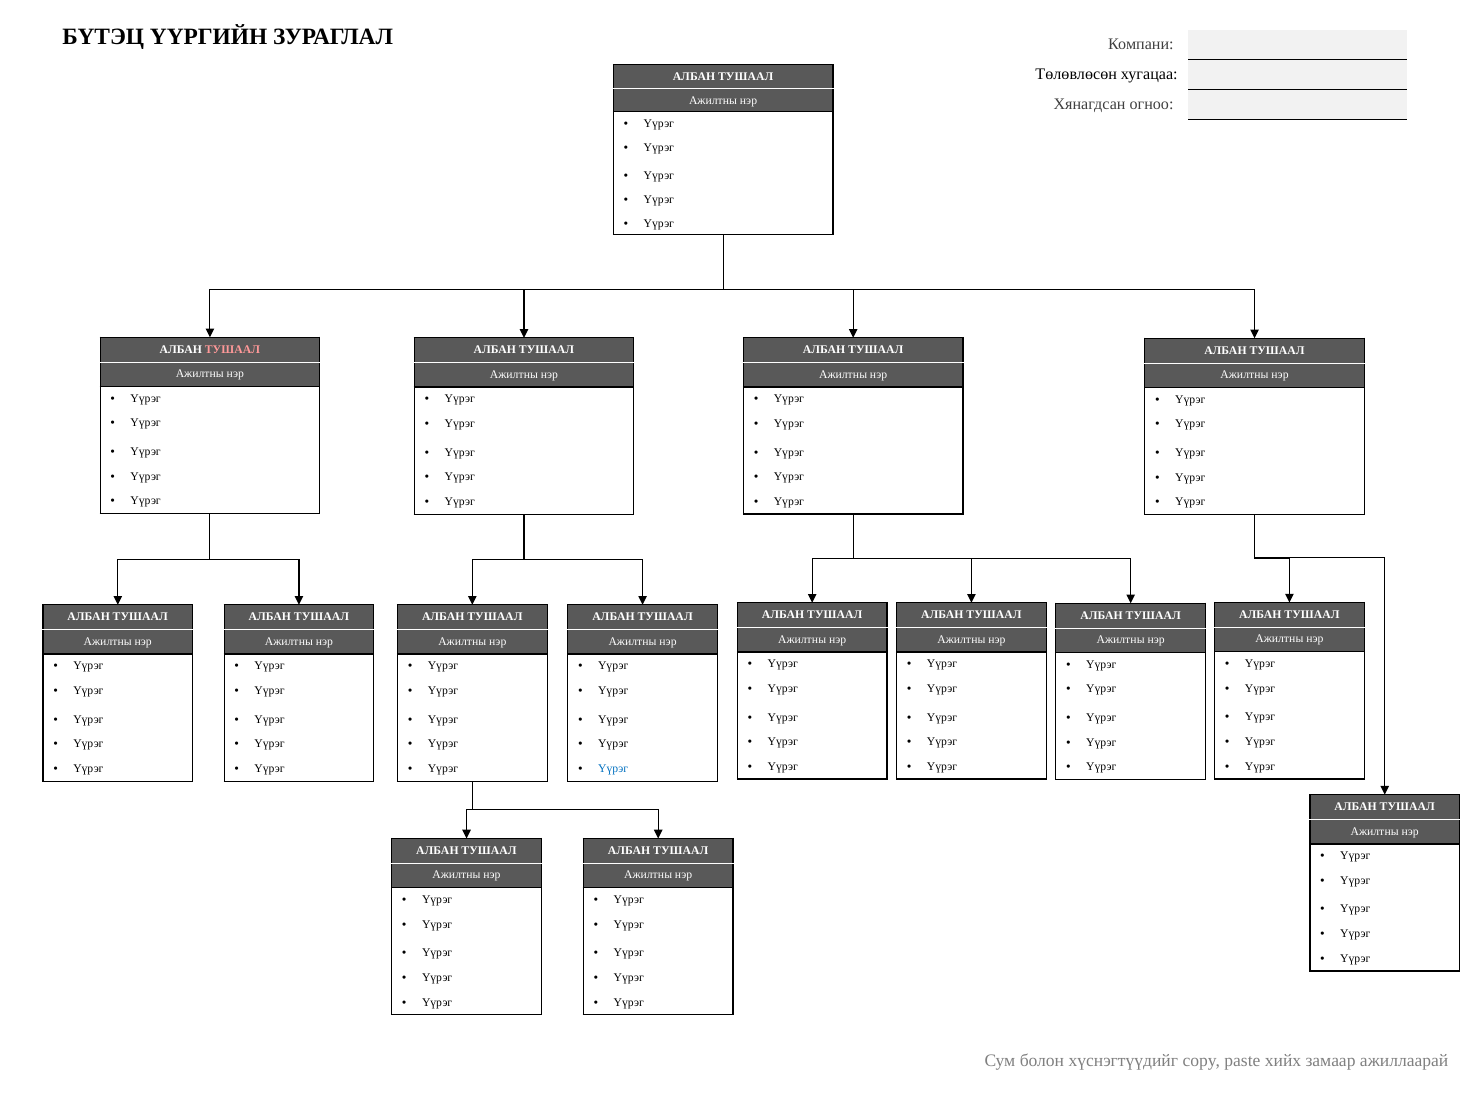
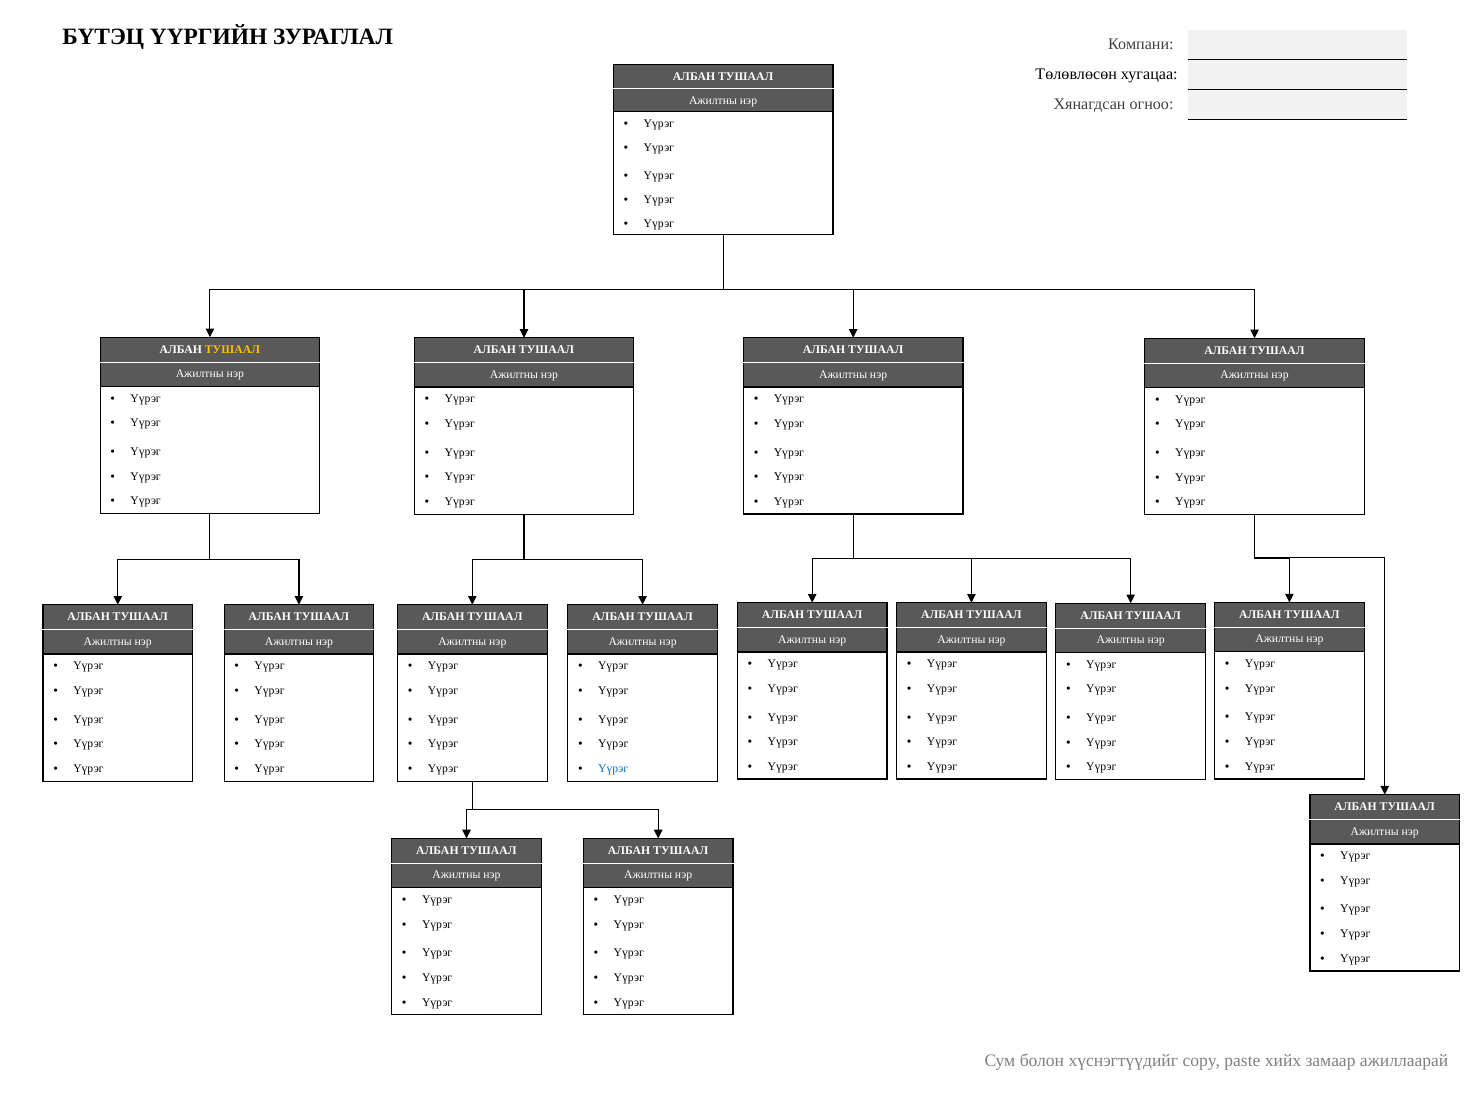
ТУШААЛ colour: pink -> yellow (232, 349)
